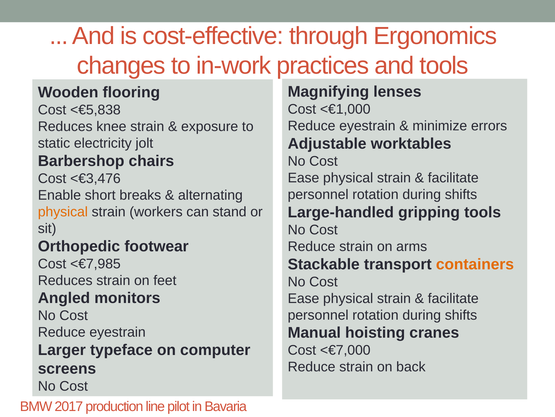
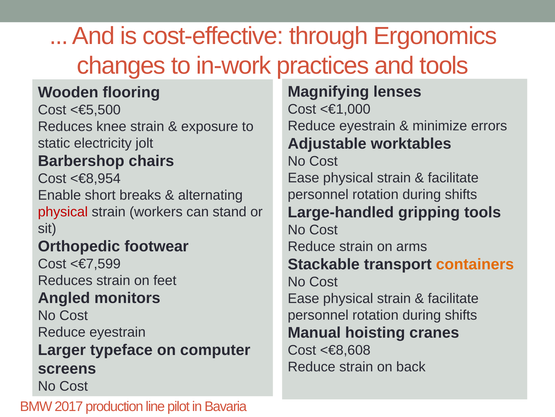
<€5,838: <€5,838 -> <€5,500 (95, 110)
<€3,476: <€3,476 -> <€8,954 (95, 178)
physical colour: orange -> red (63, 211)
<€7,985: <€7,985 -> <€7,599 (95, 263)
<€7,000: <€7,000 -> <€8,608 (345, 350)
